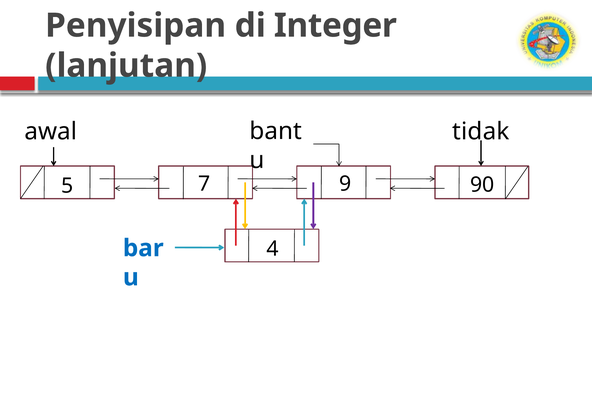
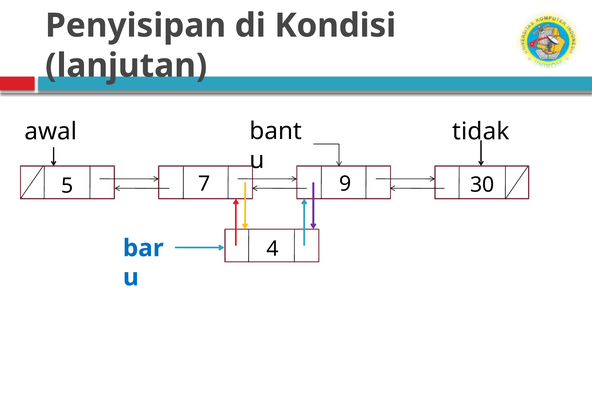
Integer: Integer -> Kondisi (335, 26)
90: 90 -> 30 (482, 185)
